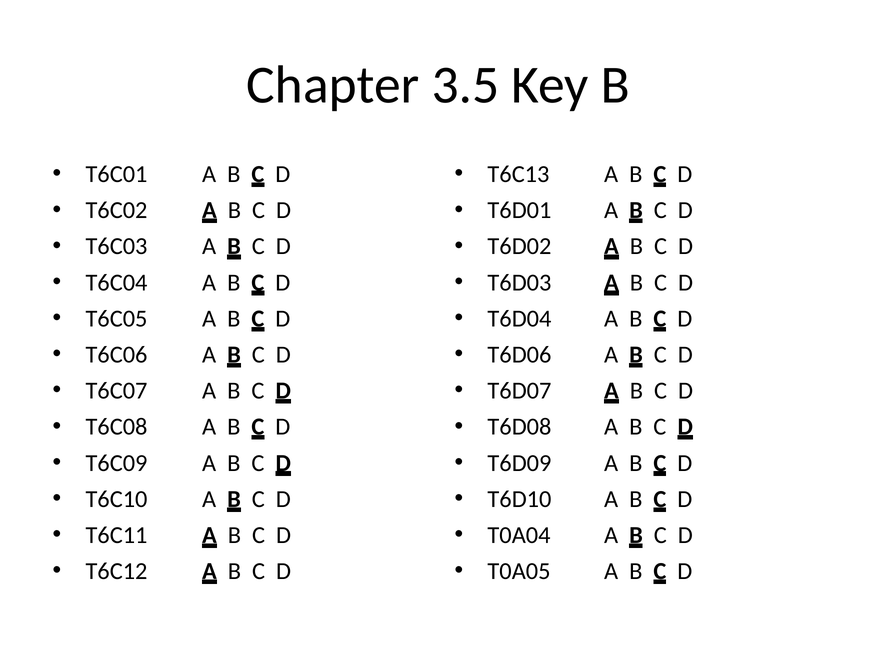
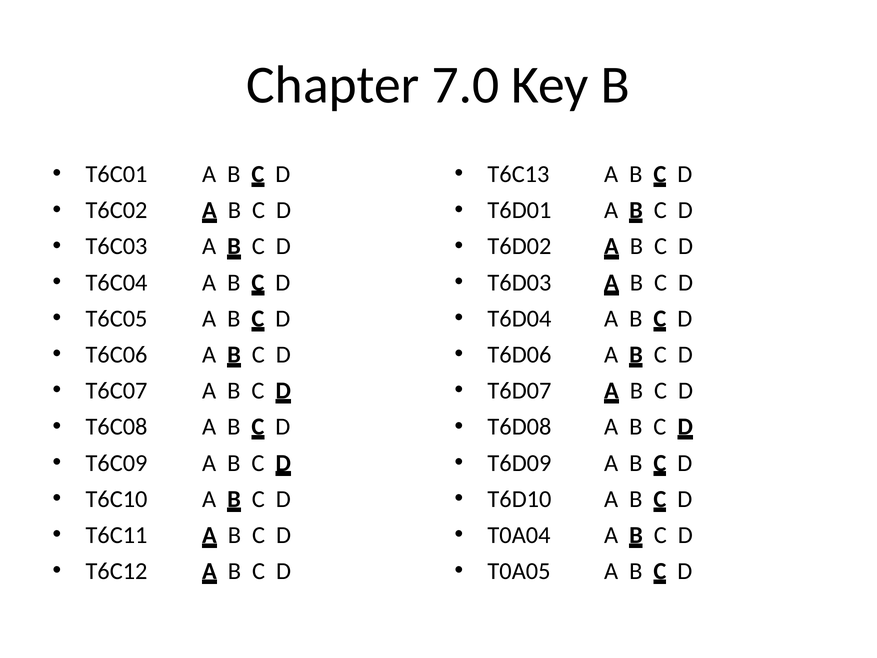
3.5: 3.5 -> 7.0 (465, 85)
